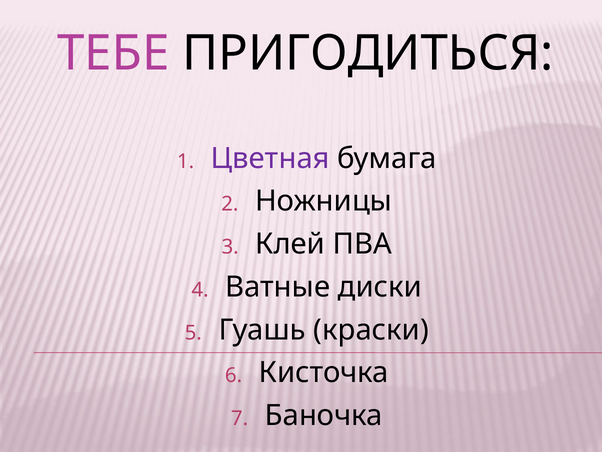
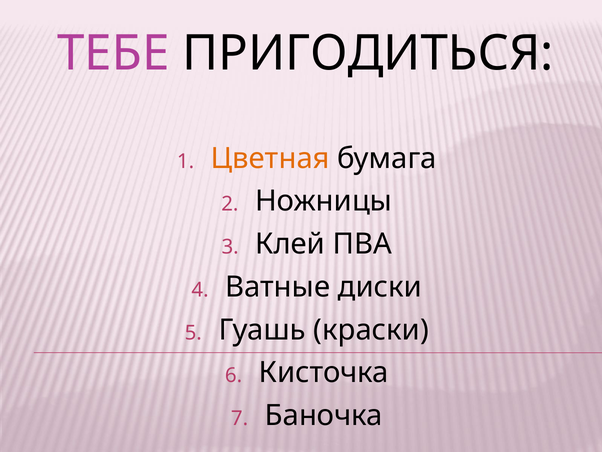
Цветная colour: purple -> orange (270, 158)
